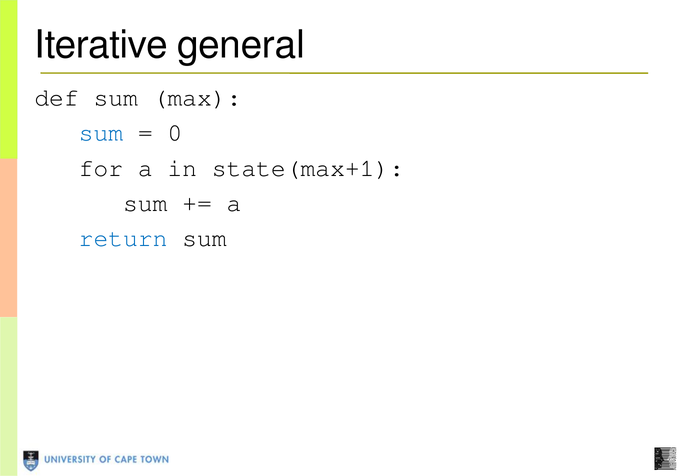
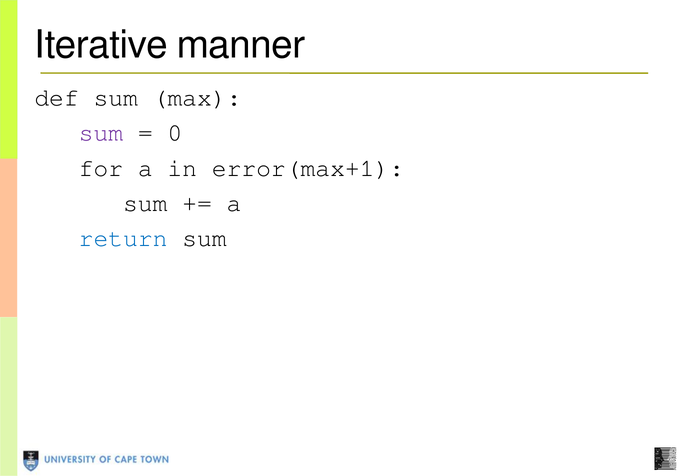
general: general -> manner (241, 45)
sum colour: blue -> purple (101, 133)
state(max+1: state(max+1 -> error(max+1 (308, 168)
